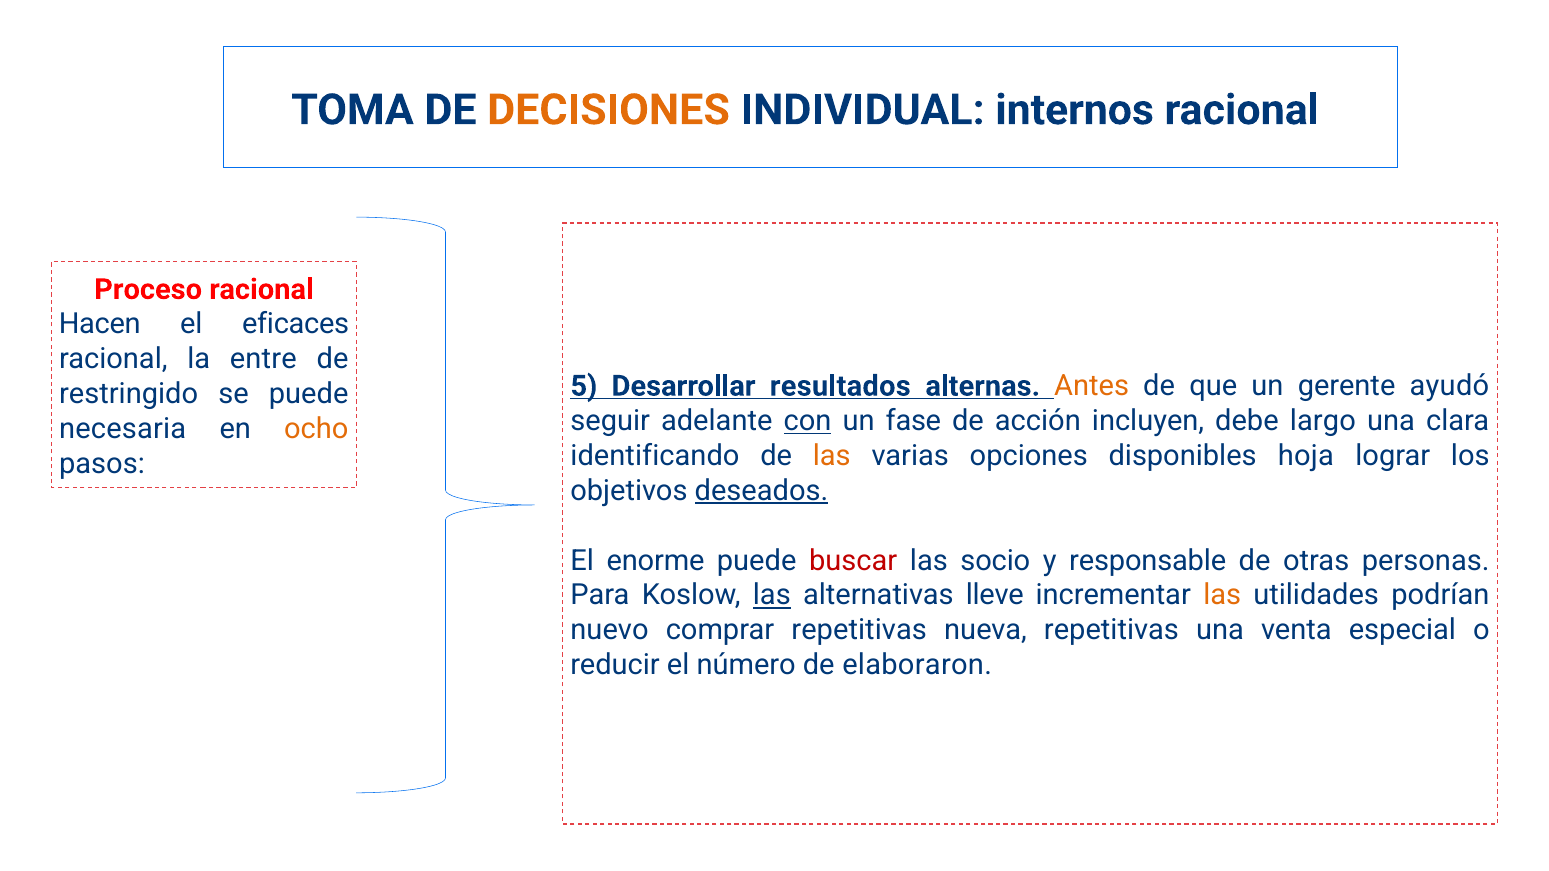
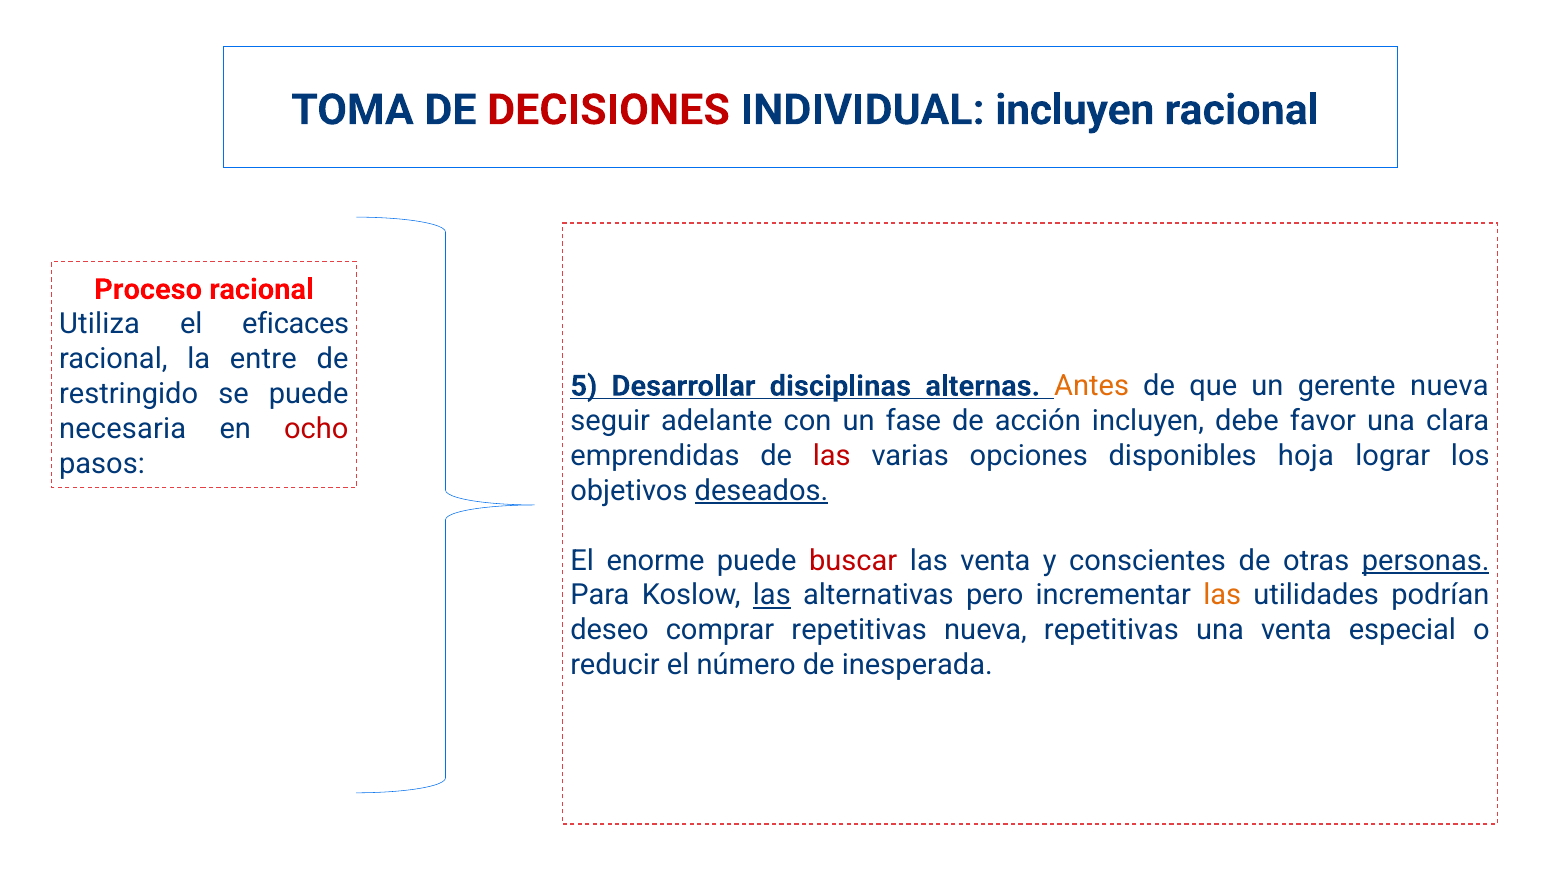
DECISIONES colour: orange -> red (609, 110)
INDIVIDUAL internos: internos -> incluyen (1075, 110)
Hacen: Hacen -> Utiliza (100, 324)
resultados: resultados -> disciplinas (840, 386)
gerente ayudó: ayudó -> nueva (1449, 386)
con underline: present -> none (807, 421)
largo: largo -> favor (1323, 421)
ocho colour: orange -> red (316, 429)
identificando: identificando -> emprendidas (655, 456)
las colour: orange -> red (832, 456)
las socio: socio -> venta (995, 561)
responsable: responsable -> conscientes (1148, 561)
personas underline: none -> present (1426, 561)
lleve: lleve -> pero (995, 595)
nuevo: nuevo -> deseo (610, 630)
elaboraron: elaboraron -> inesperada (917, 665)
